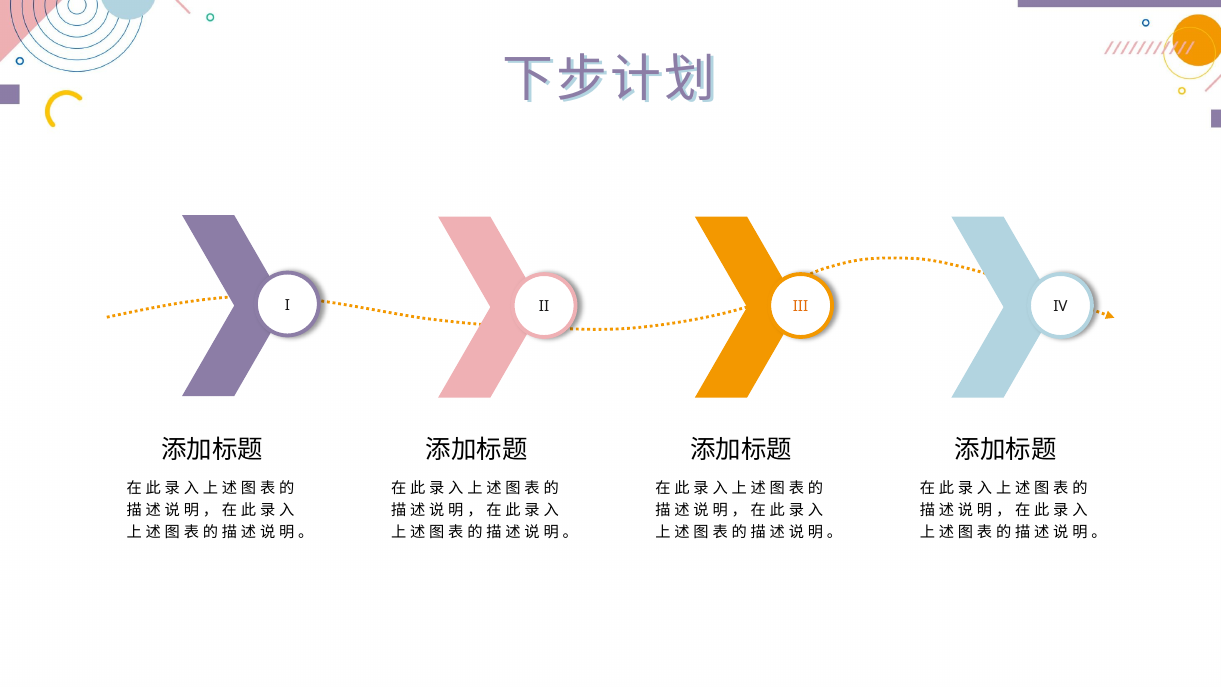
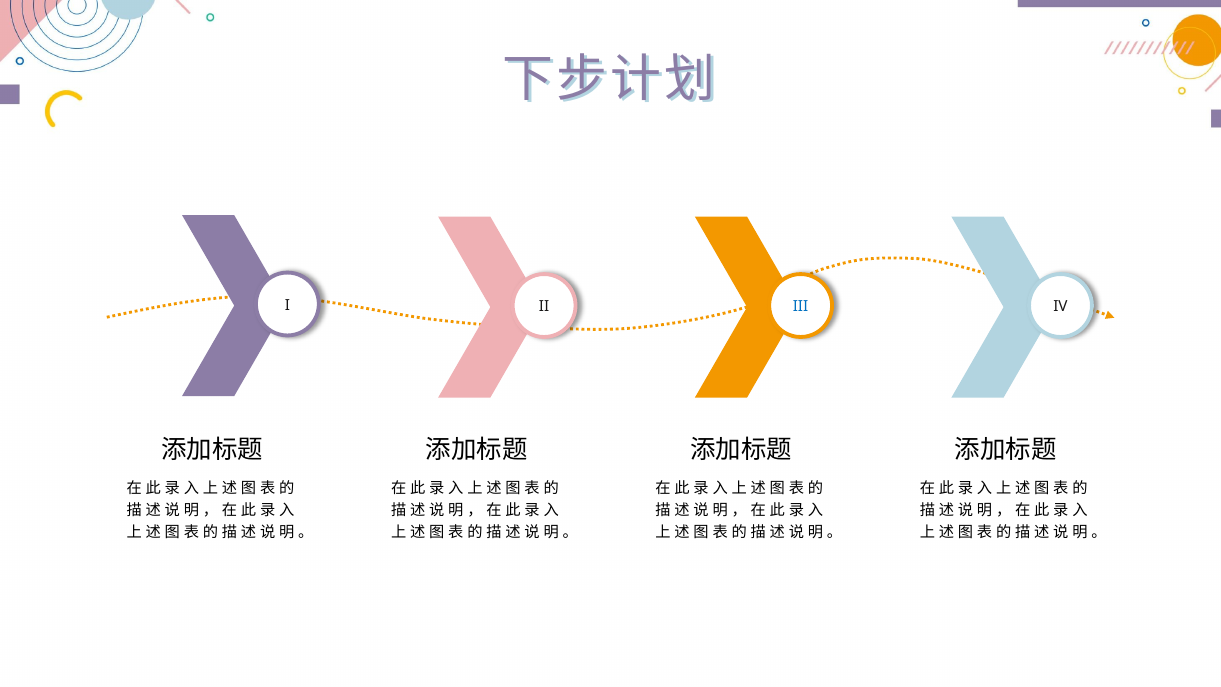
III colour: orange -> blue (801, 307)
